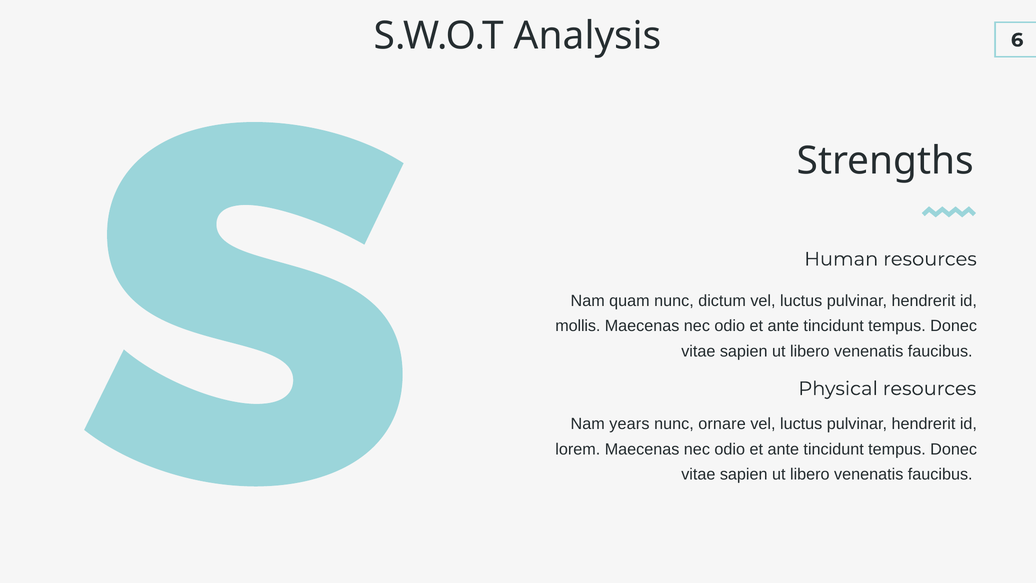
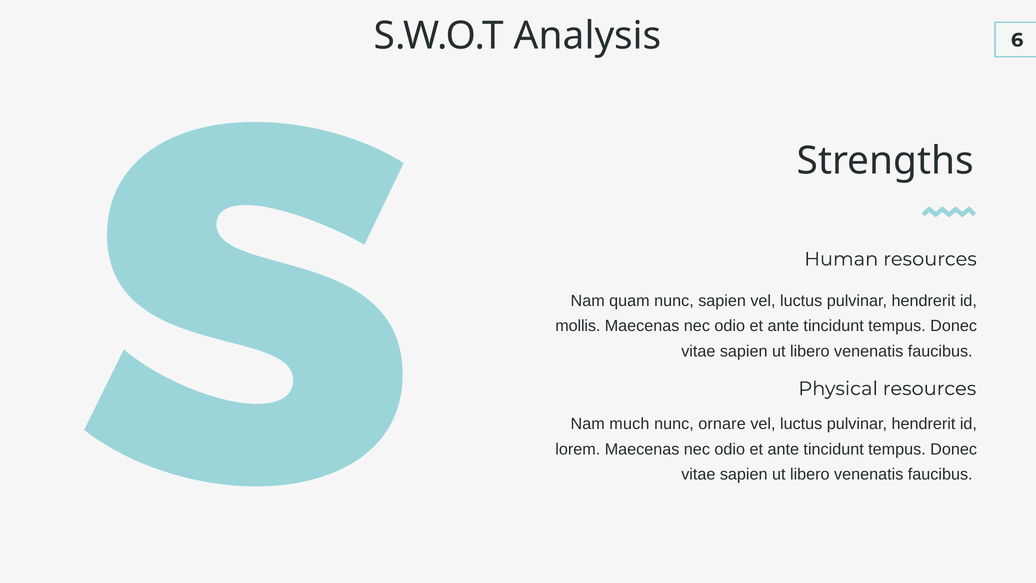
nunc dictum: dictum -> sapien (722, 301)
years: years -> much (629, 424)
